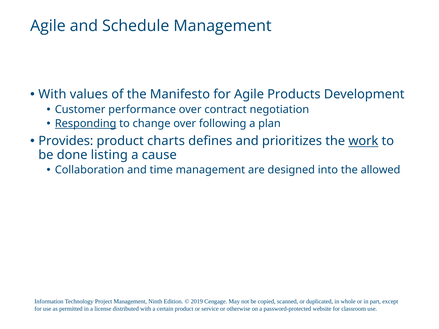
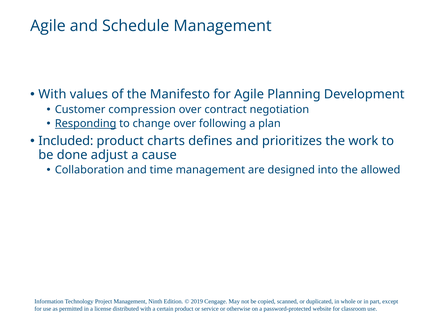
Products: Products -> Planning (294, 94)
performance: performance -> compression (142, 110)
Provides: Provides -> Included (66, 141)
work underline: present -> none (363, 141)
listing: listing -> adjust (109, 155)
